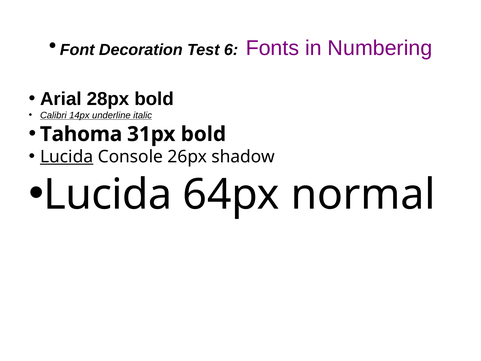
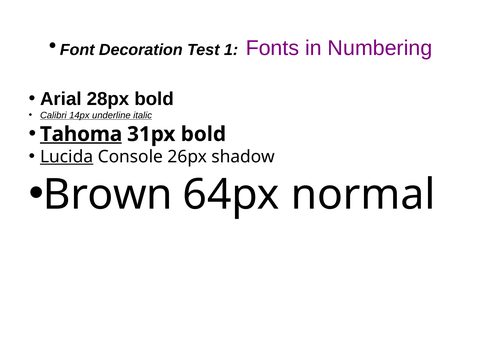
6: 6 -> 1 (231, 50)
Tahoma underline: none -> present (81, 134)
Lucida: Lucida -> Brown (108, 195)
